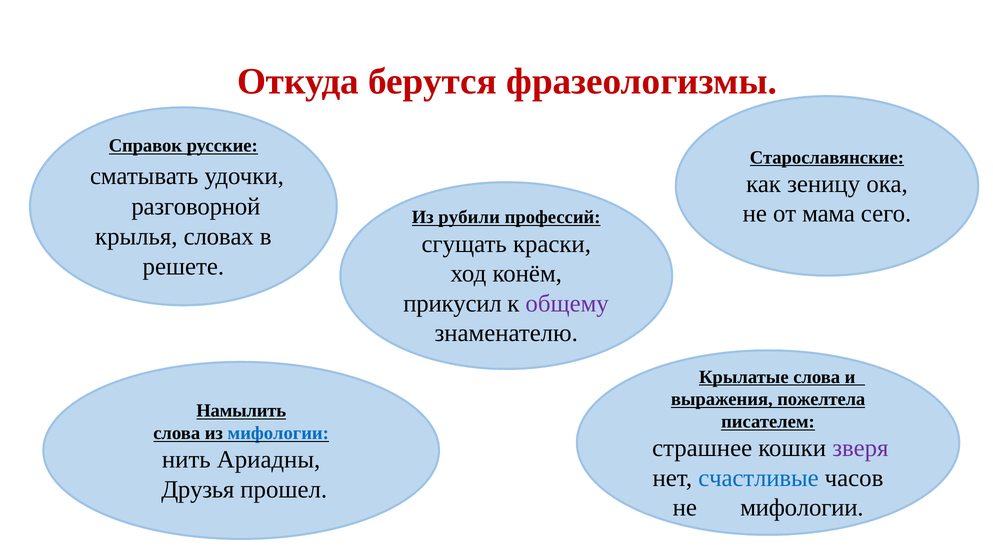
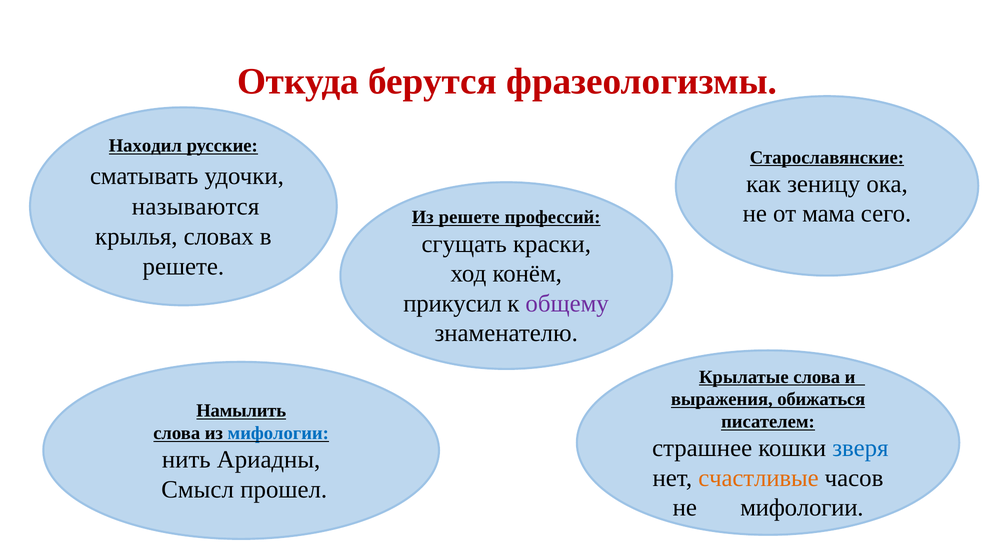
Справок: Справок -> Находил (145, 146)
разговорной: разговорной -> называются (196, 207)
Из рубили: рубили -> решете (469, 218)
пожелтела: пожелтела -> обижаться (821, 400)
зверя colour: purple -> blue (860, 449)
счастливые colour: blue -> orange (758, 478)
Друзья: Друзья -> Смысл (198, 490)
